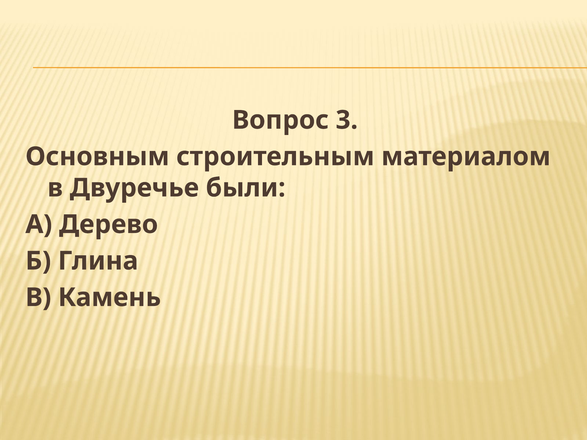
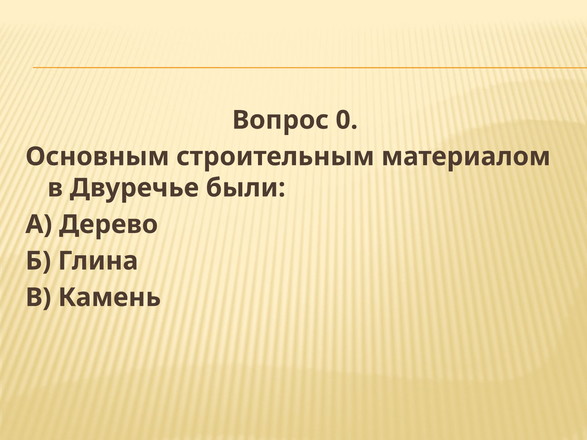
3: 3 -> 0 (347, 120)
